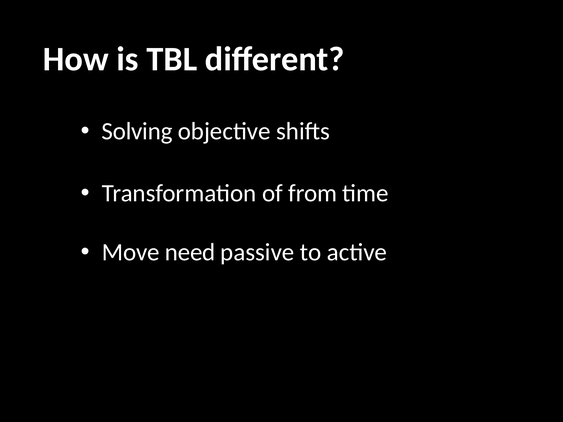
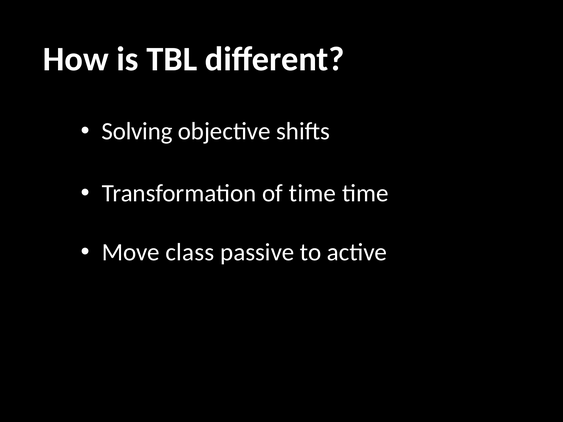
of from: from -> time (312, 193)
need: need -> class (190, 252)
